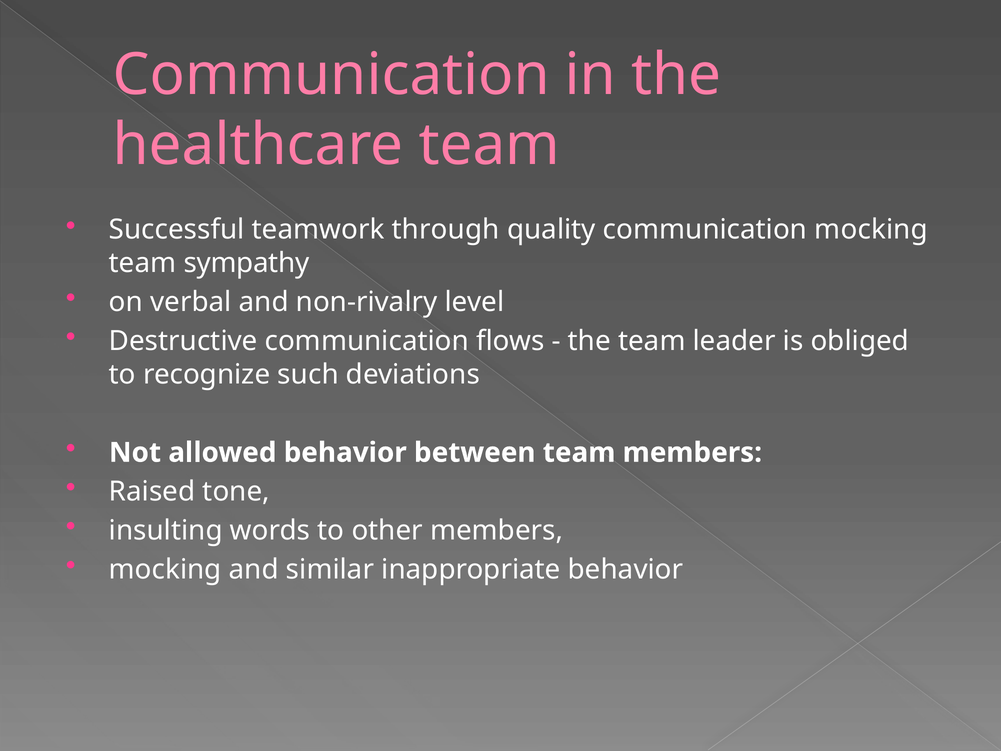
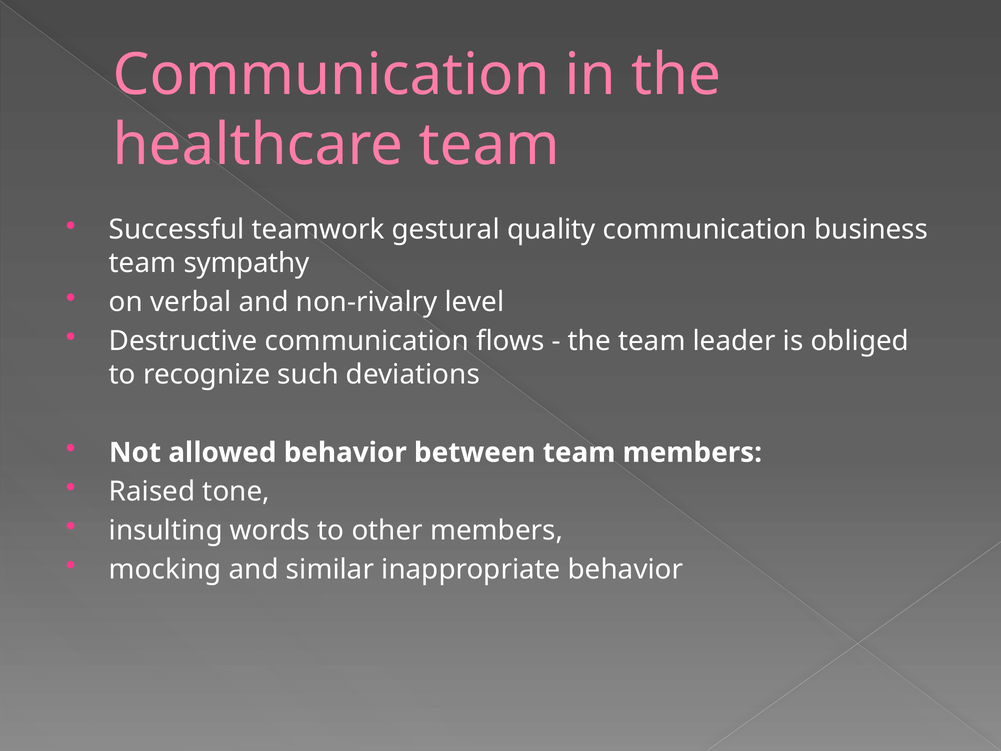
through: through -> gestural (446, 230)
communication mocking: mocking -> business (871, 230)
